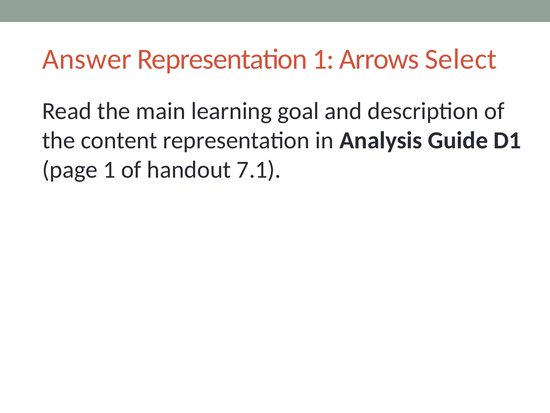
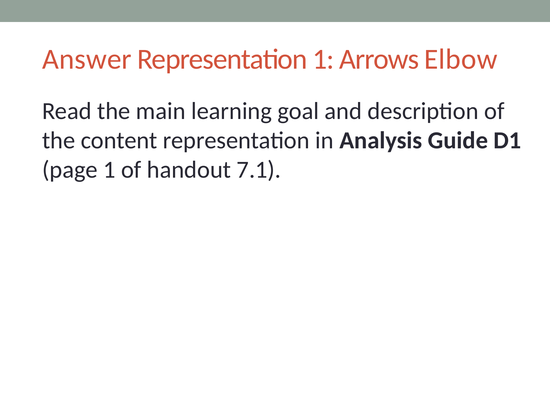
Select: Select -> Elbow (461, 59)
